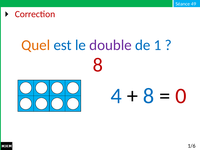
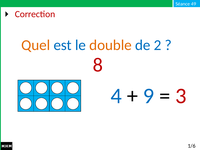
double colour: purple -> orange (111, 45)
1: 1 -> 2 (158, 45)
8: 8 -> 9 (149, 96)
0: 0 -> 3 (181, 96)
